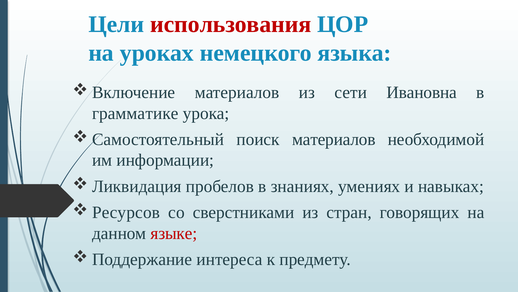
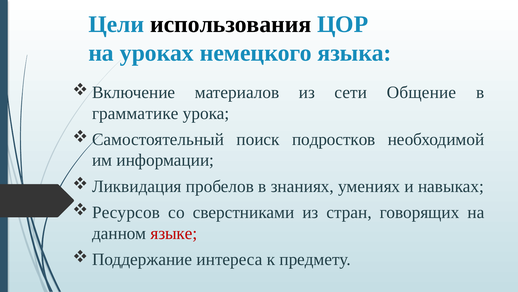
использования colour: red -> black (231, 24)
Ивановна: Ивановна -> Общение (422, 92)
поиск материалов: материалов -> подростков (334, 139)
